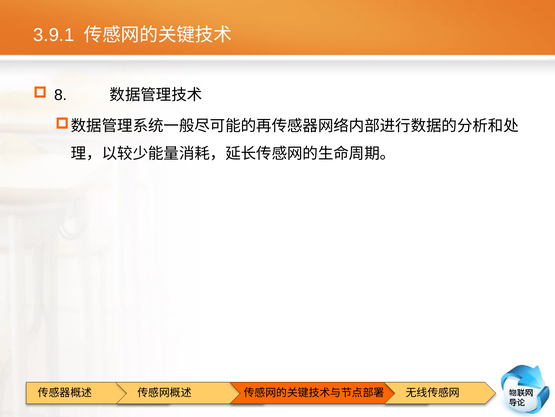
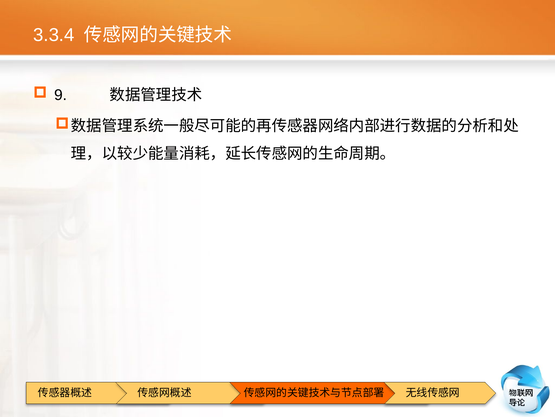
3.9.1: 3.9.1 -> 3.3.4 (54, 35)
8: 8 -> 9 (61, 95)
